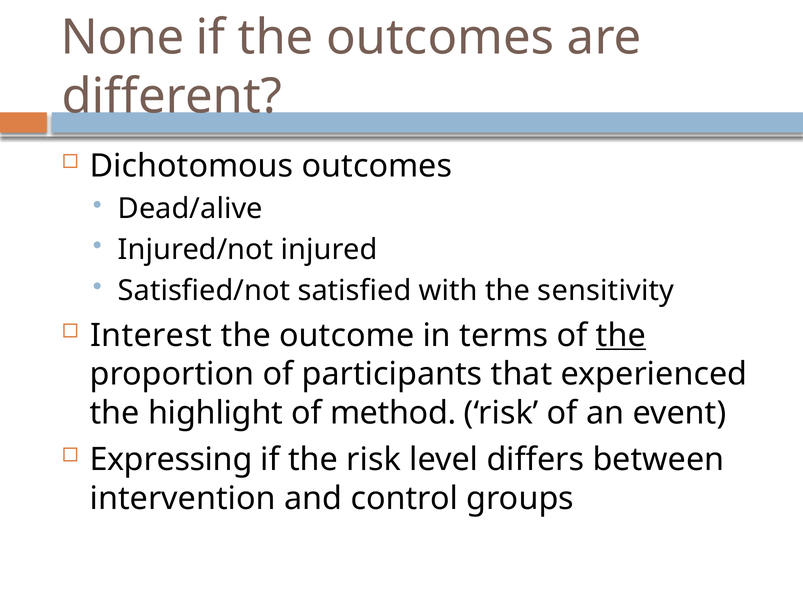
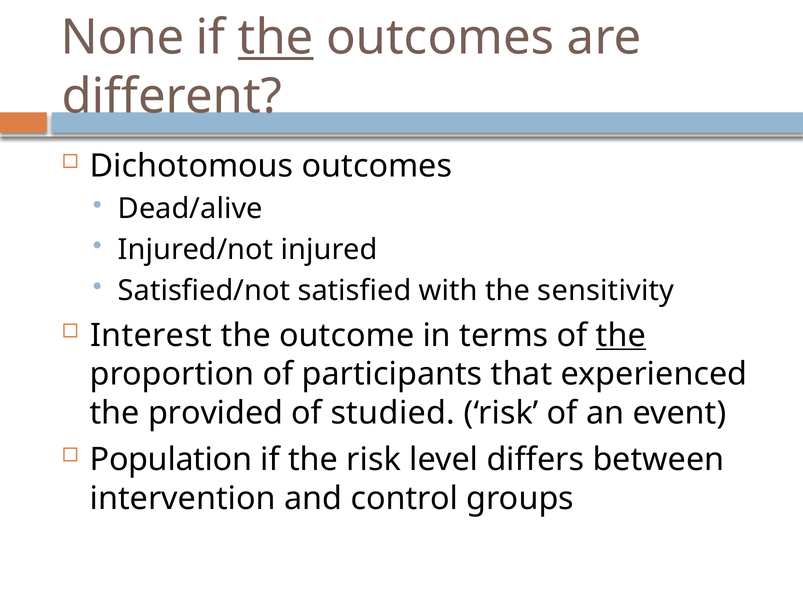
the underline: none -> present (276, 38)
highlight: highlight -> provided (216, 413)
method: method -> studied (393, 413)
Expressing: Expressing -> Population (171, 460)
